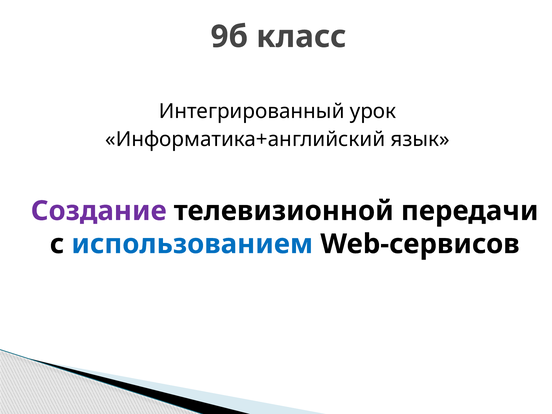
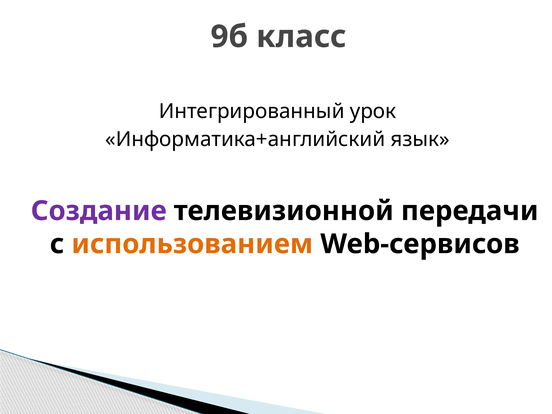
использованием colour: blue -> orange (192, 244)
